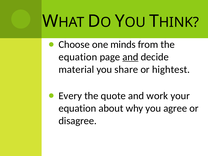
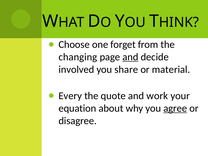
minds: minds -> forget (123, 44)
equation: equation -> changing (78, 57)
material: material -> involved (76, 69)
hightest: hightest -> material (171, 69)
agree underline: none -> present (175, 108)
